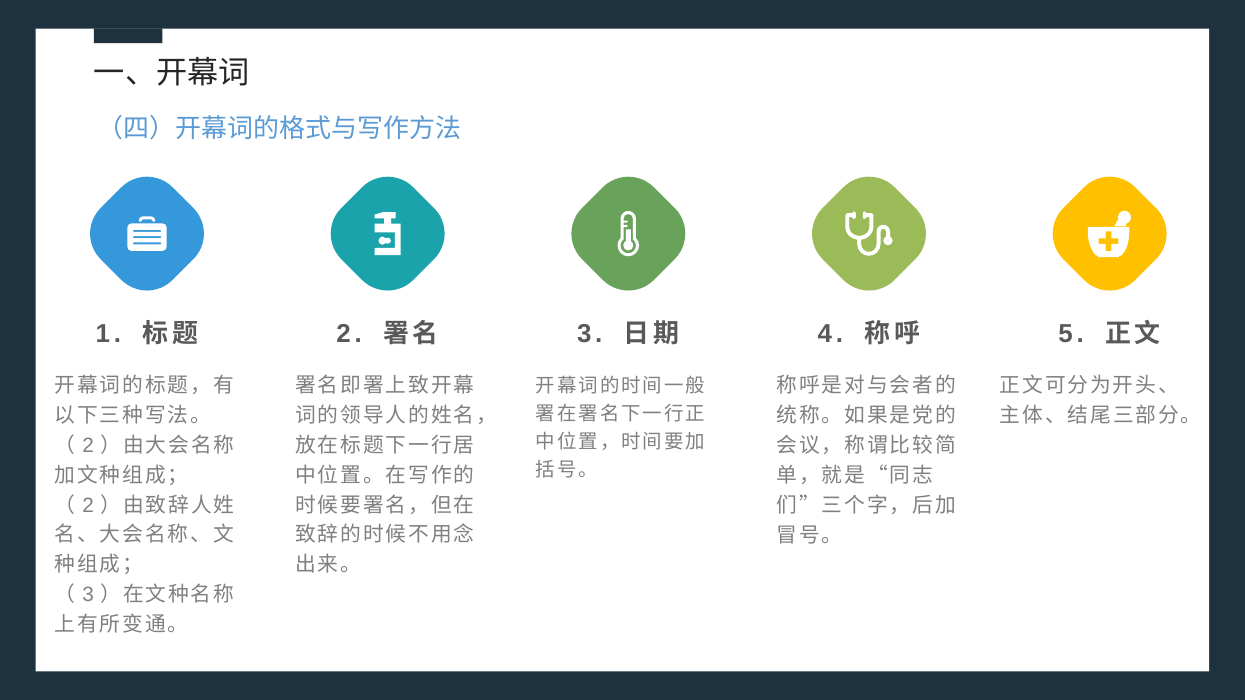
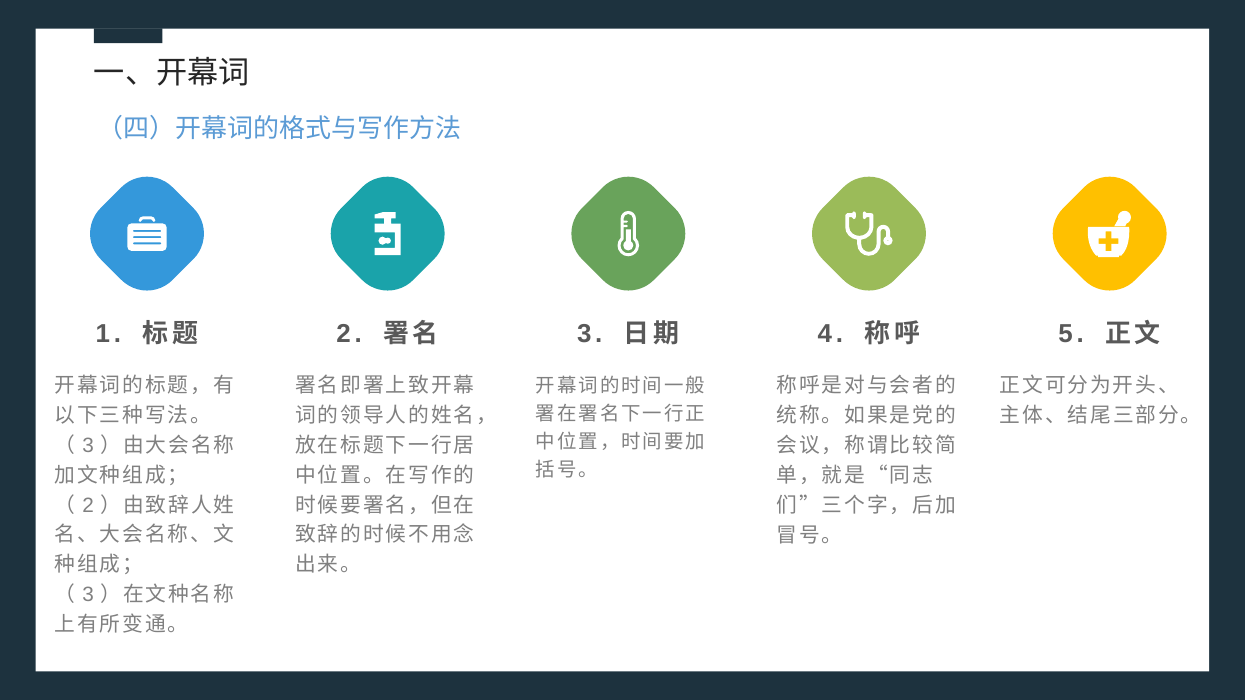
2: 2 -> 3 (88, 446)
